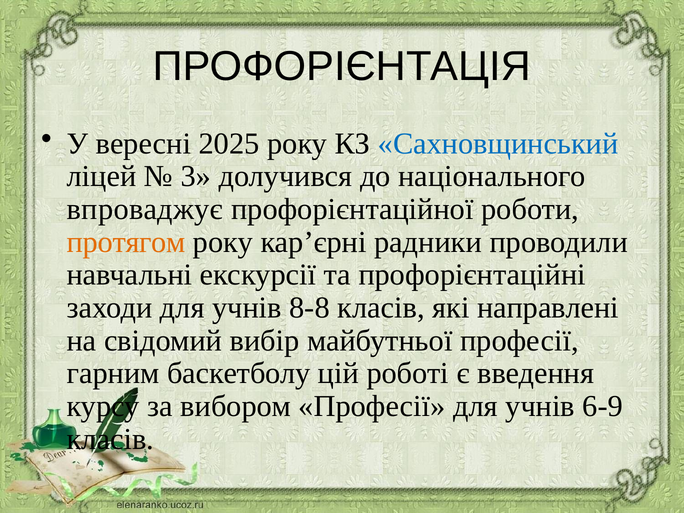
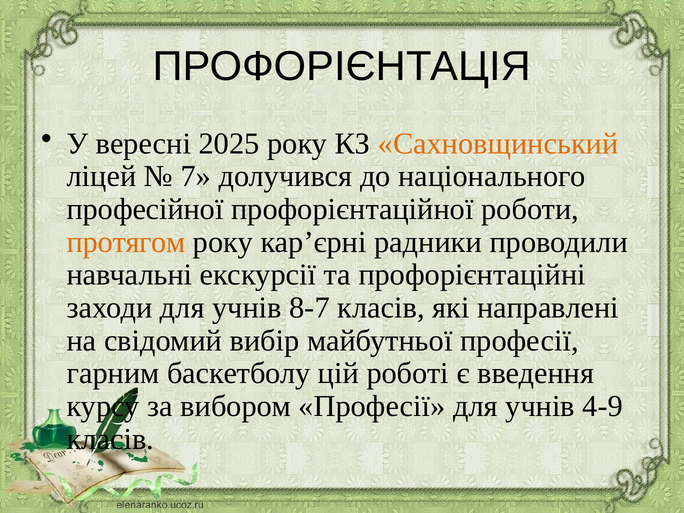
Сахновщинський colour: blue -> orange (498, 143)
3: 3 -> 7 (196, 176)
впроваджує: впроваджує -> професійної (145, 209)
8-8: 8-8 -> 8-7 (310, 308)
6-9: 6-9 -> 4-9 (603, 406)
